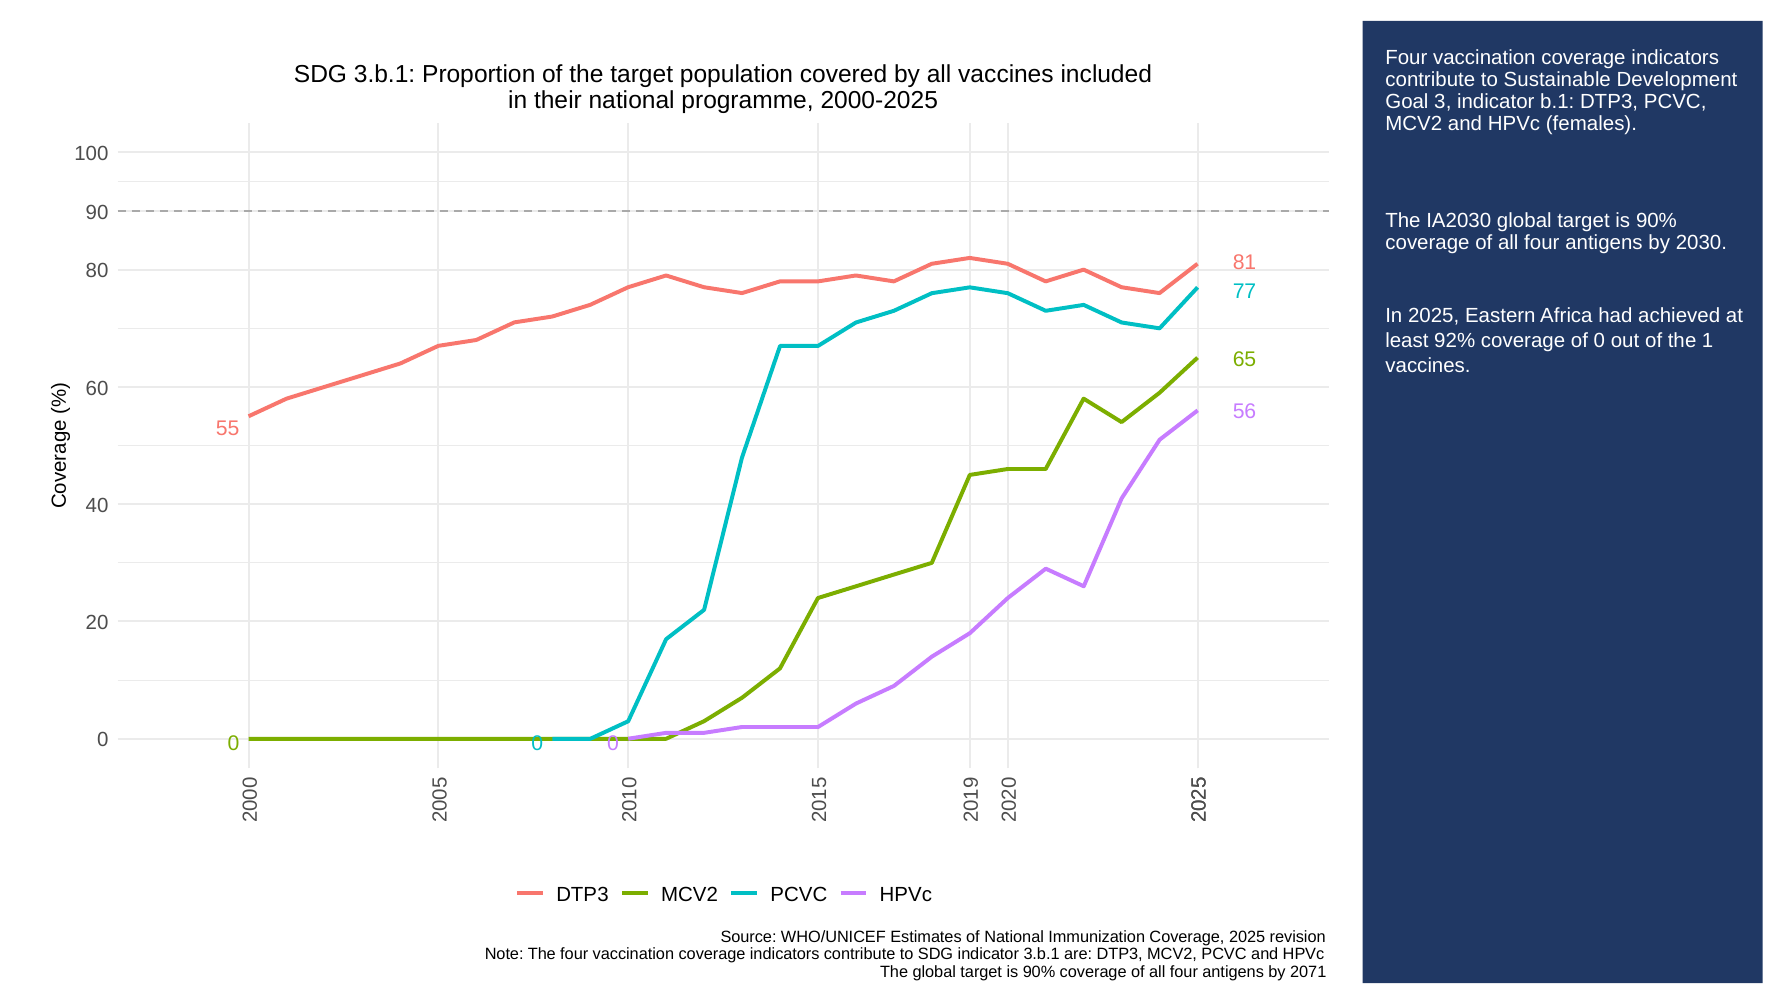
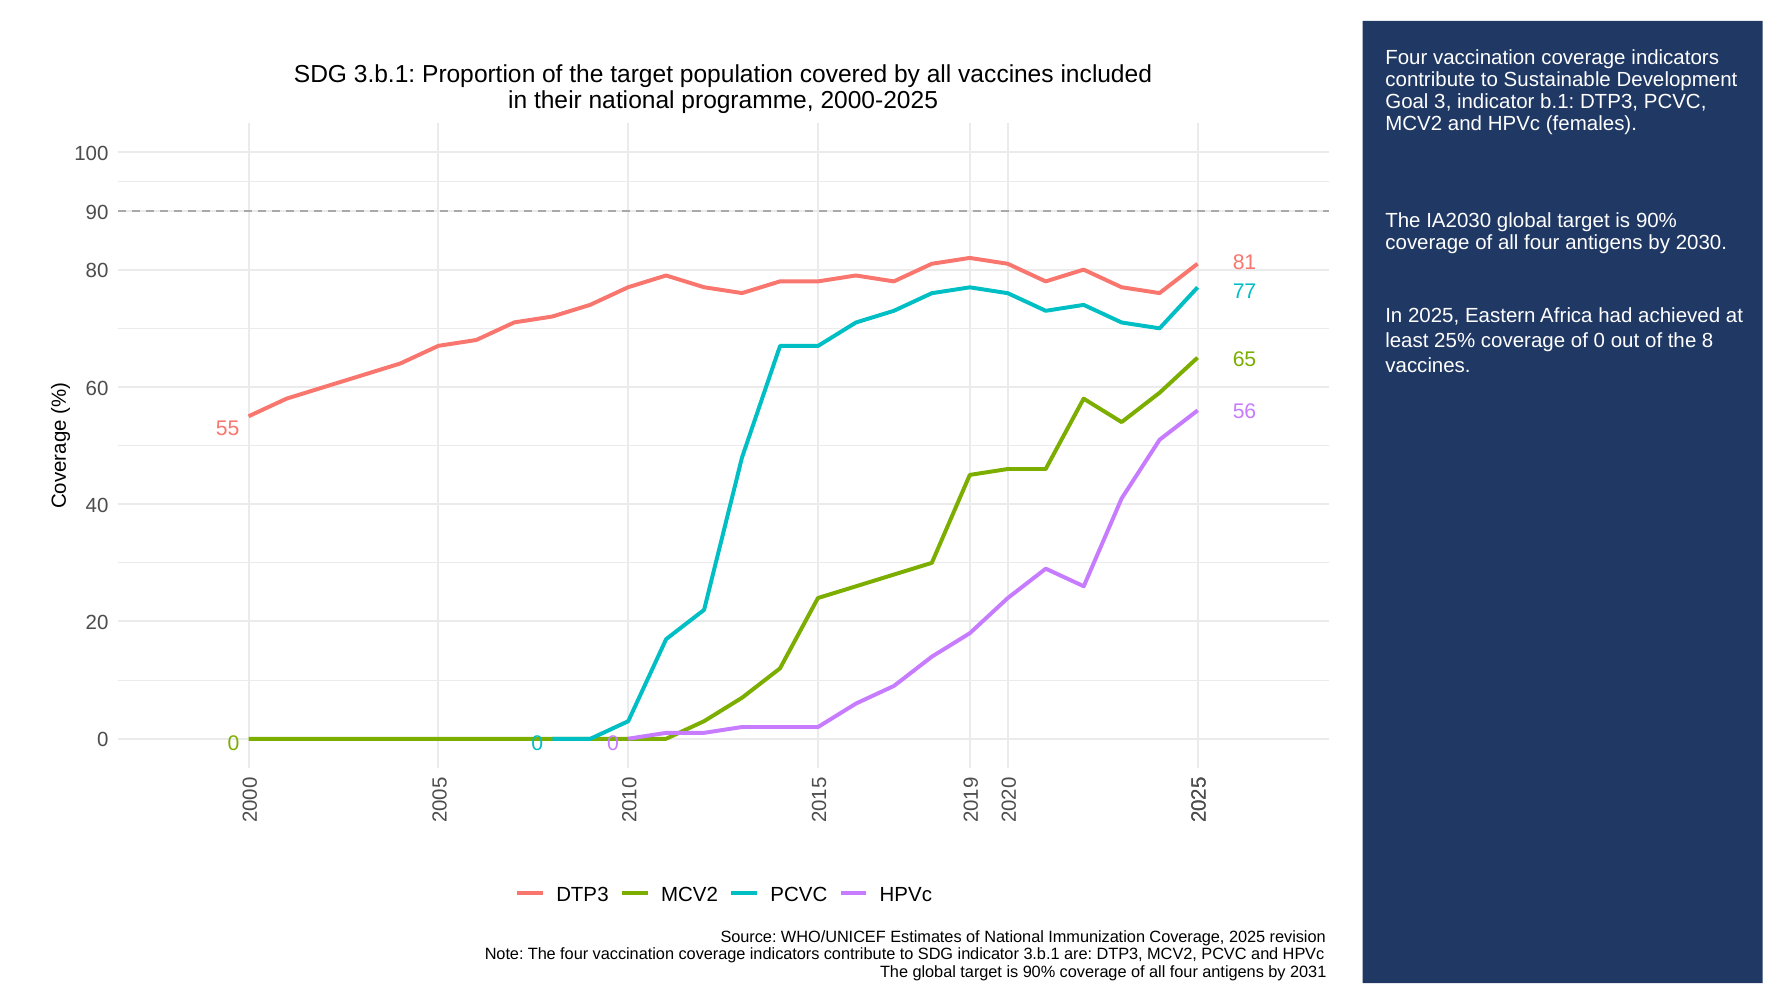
92%: 92% -> 25% (1455, 341)
the 1: 1 -> 8 (1708, 341)
2071: 2071 -> 2031 (1308, 972)
